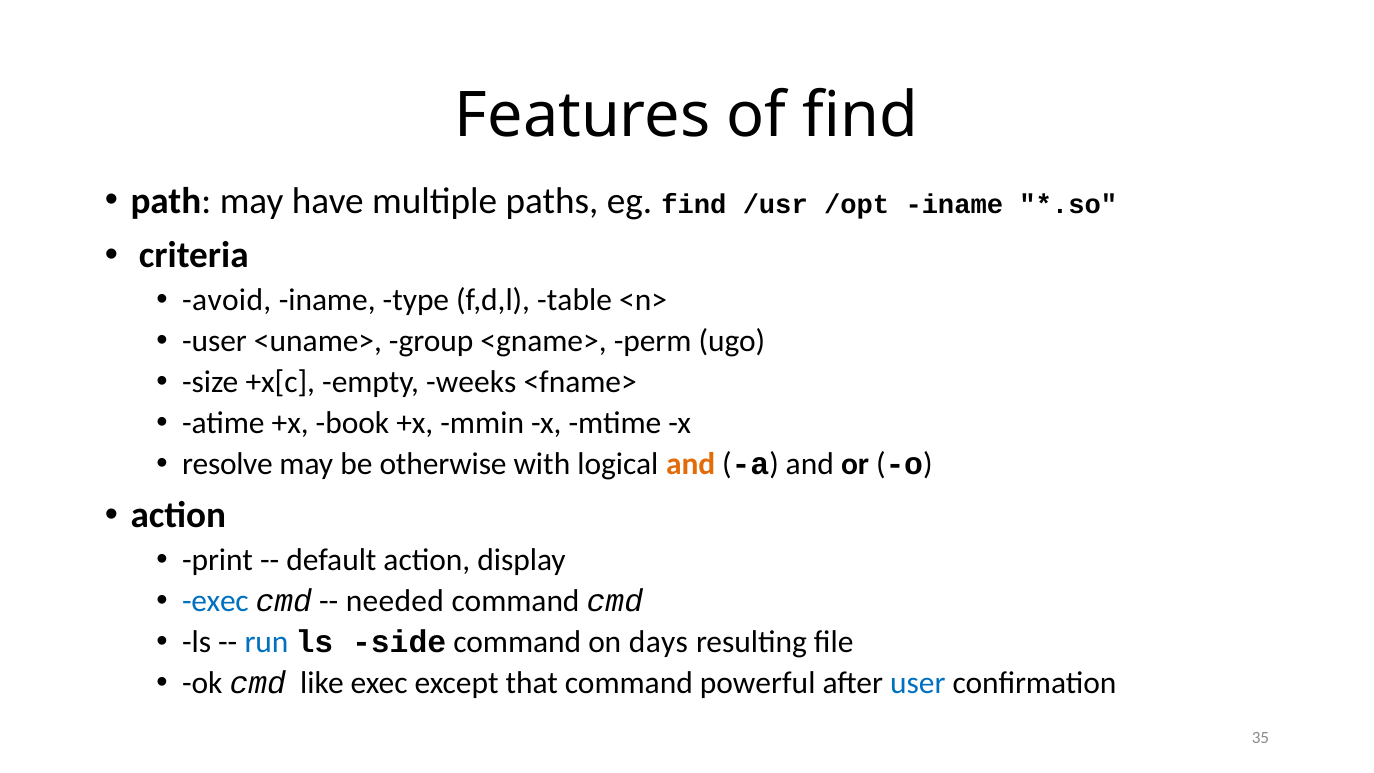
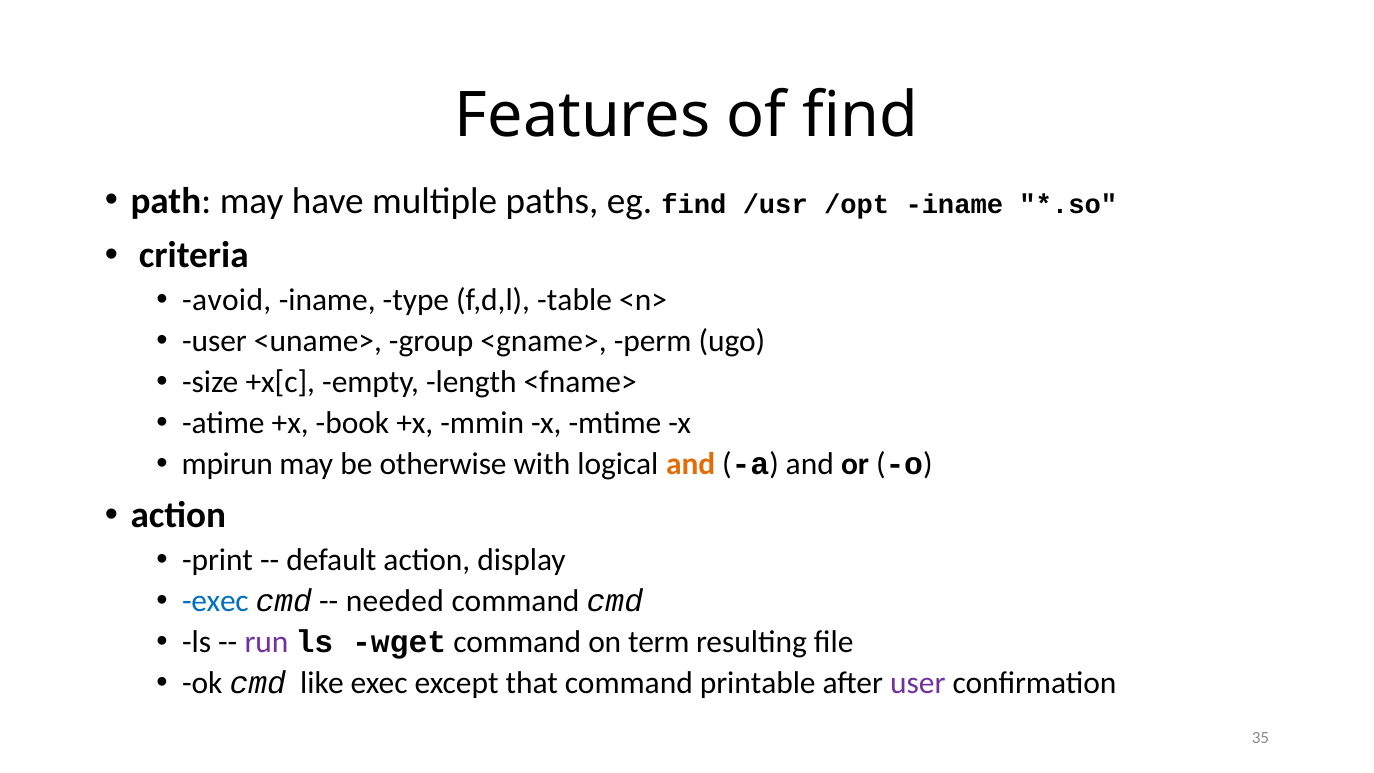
weeks: weeks -> length (471, 382)
resolve: resolve -> mpirun (227, 464)
run colour: blue -> purple (266, 642)
side: side -> wget (399, 642)
days: days -> term (659, 642)
powerful: powerful -> printable (758, 683)
user colour: blue -> purple (918, 683)
